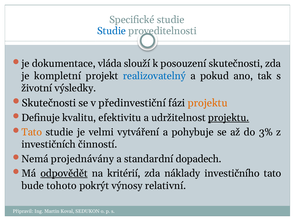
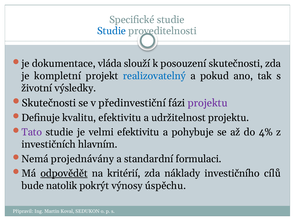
projektu colour: orange -> purple (208, 103)
projektu underline: present -> none (229, 118)
Tato colour: orange -> purple (32, 132)
velmi vytváření: vytváření -> efektivitu (138, 132)
3%: 3% -> 4% (266, 132)
činností: činností -> hlavním (98, 145)
dopadech: dopadech -> formulaci (199, 159)
investičního tato: tato -> cílů (272, 174)
tohoto: tohoto -> natolik (62, 186)
relativní: relativní -> úspěchu (165, 186)
